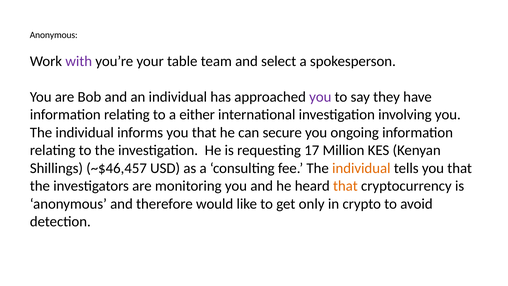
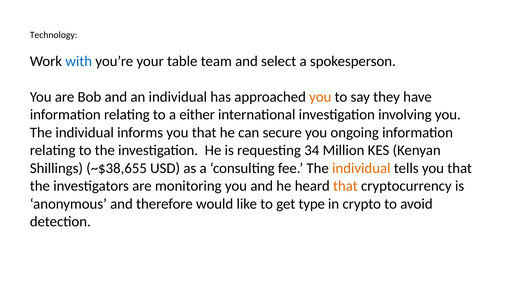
Anonymous: Anonymous -> Technology (54, 35)
with colour: purple -> blue (79, 61)
you colour: purple -> orange (320, 97)
17: 17 -> 34 (312, 150)
~$46,457: ~$46,457 -> ~$38,655 (117, 168)
only: only -> type (312, 204)
